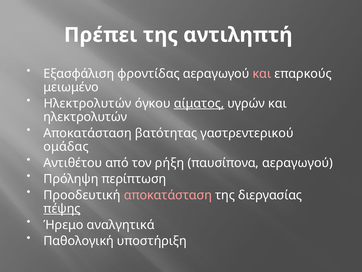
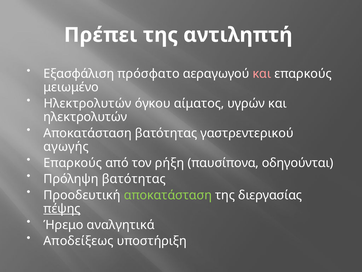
φροντίδας: φροντίδας -> πρόσφατο (149, 74)
αίματος underline: present -> none (199, 103)
ομάδας: ομάδας -> αγωγής (66, 146)
Αντιθέτου: Αντιθέτου -> Επαρκούς (73, 163)
παυσίπονα αεραγωγού: αεραγωγού -> οδηγούνται (298, 163)
Πρόληψη περίπτωση: περίπτωση -> βατότητας (134, 179)
αποκατάσταση colour: pink -> light green (168, 195)
Παθολογική: Παθολογική -> Αποδείξεως (78, 241)
